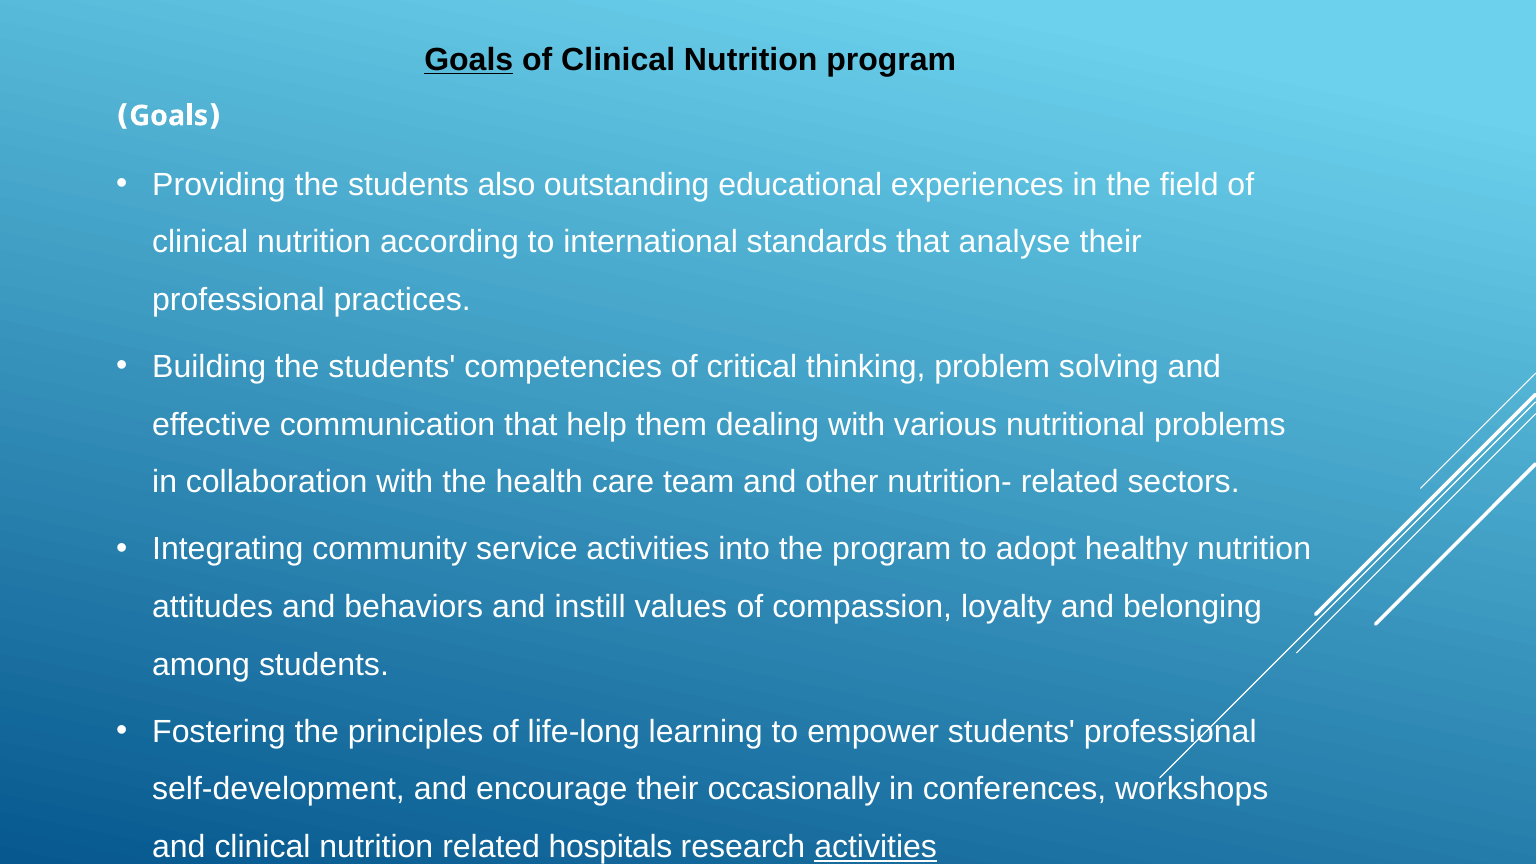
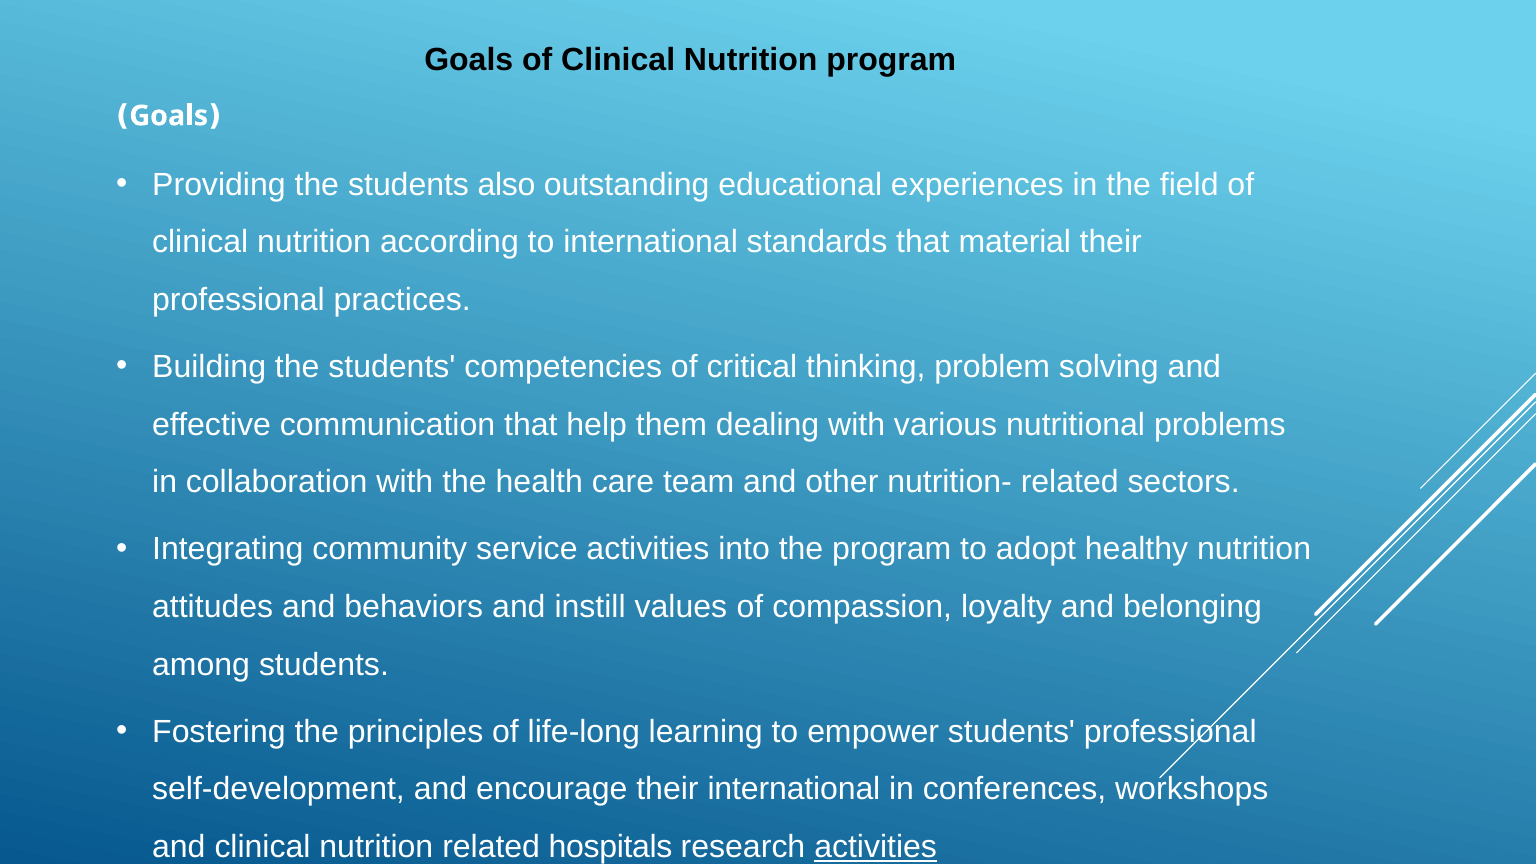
Goals underline: present -> none (469, 60)
analyse: analyse -> material (1015, 242)
their occasionally: occasionally -> international (794, 789)
